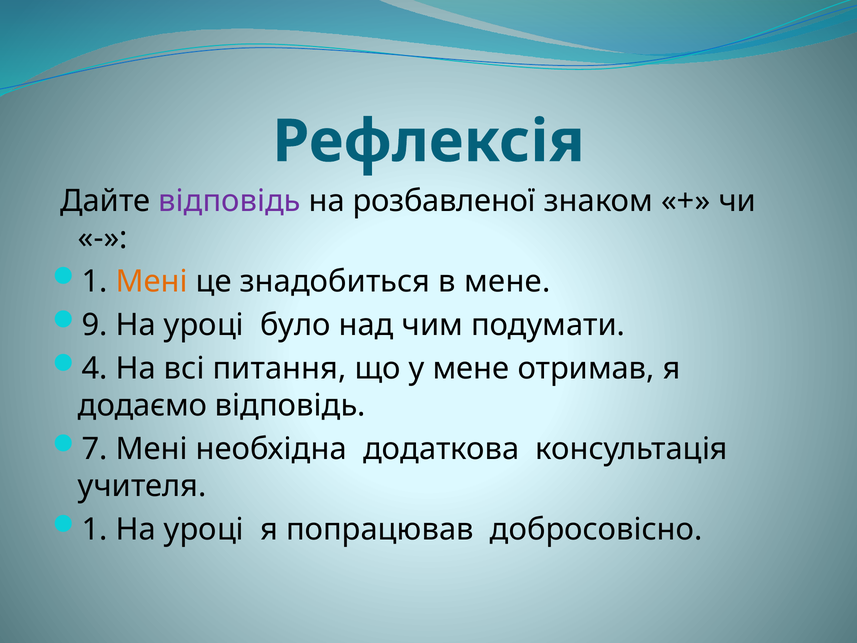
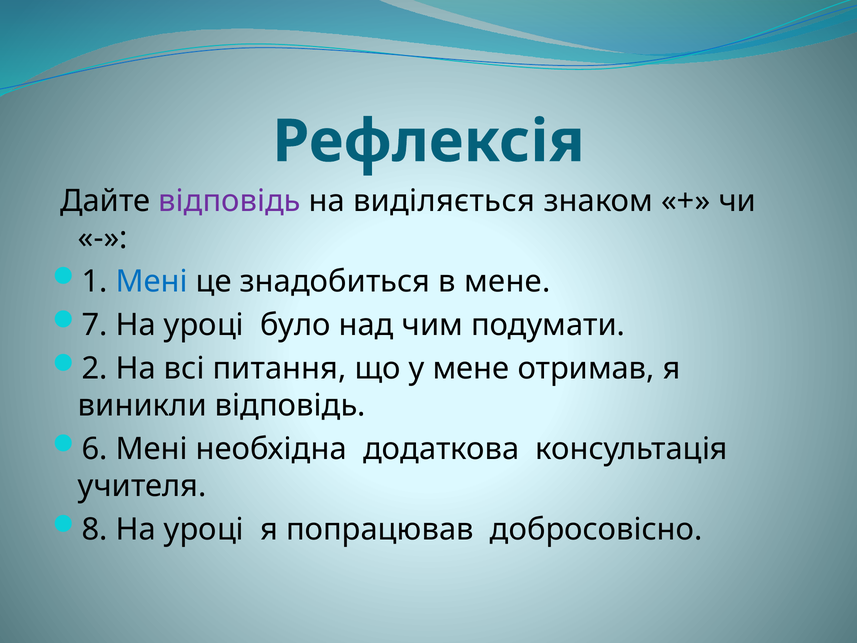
розбавленої: розбавленої -> виділяється (444, 201)
Мені colour: orange -> blue (152, 281)
9: 9 -> 7 (95, 325)
4: 4 -> 2 (95, 368)
додаємо: додаємо -> виникли (142, 405)
7: 7 -> 6 (95, 449)
1: 1 -> 8 (95, 529)
